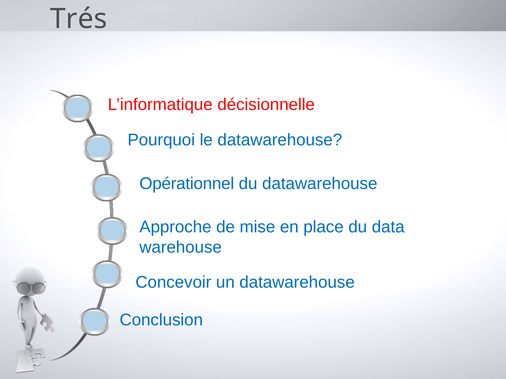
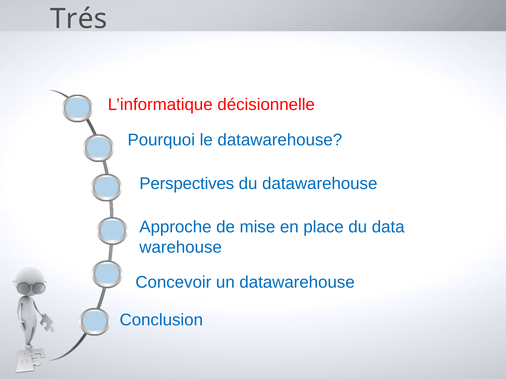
Opérationnel: Opérationnel -> Perspectives (187, 184)
